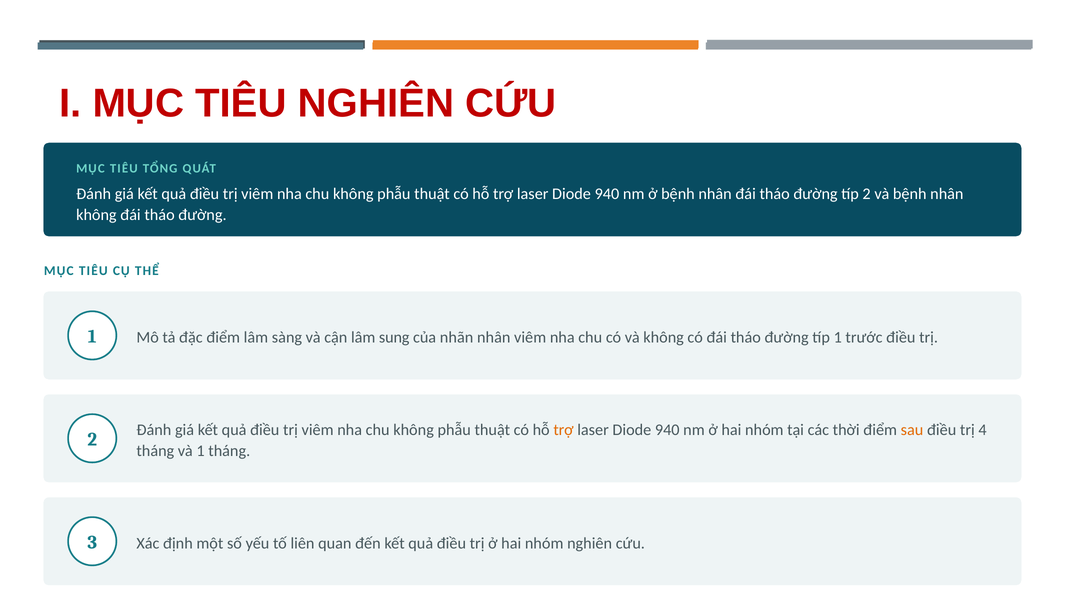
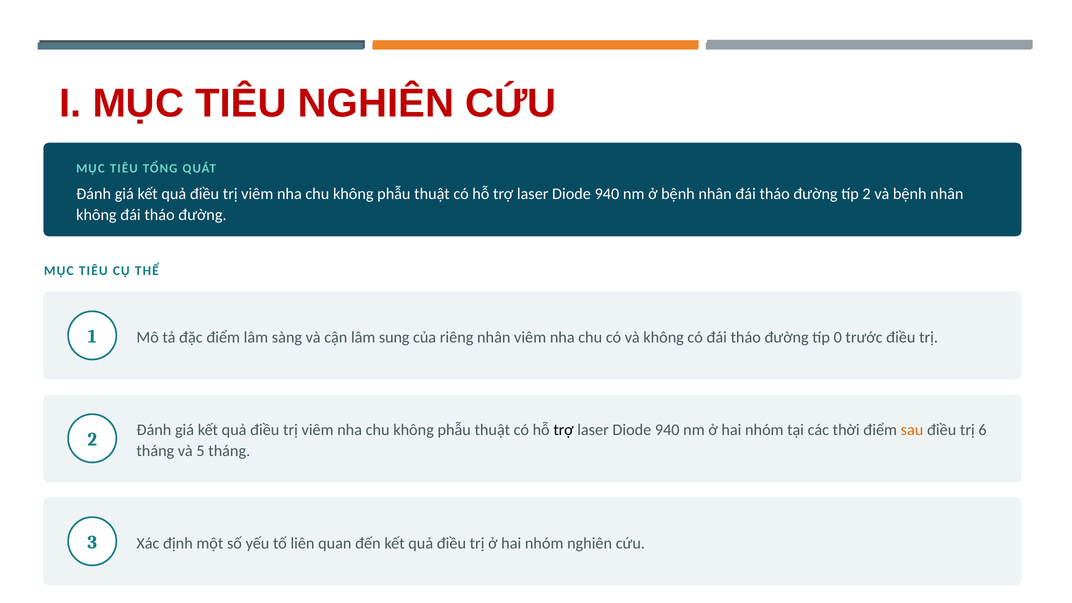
nhãn: nhãn -> riêng (457, 337)
típ 1: 1 -> 0 (838, 337)
trợ colour: orange -> black (564, 430)
4: 4 -> 6 (983, 430)
và 1: 1 -> 5 (201, 451)
